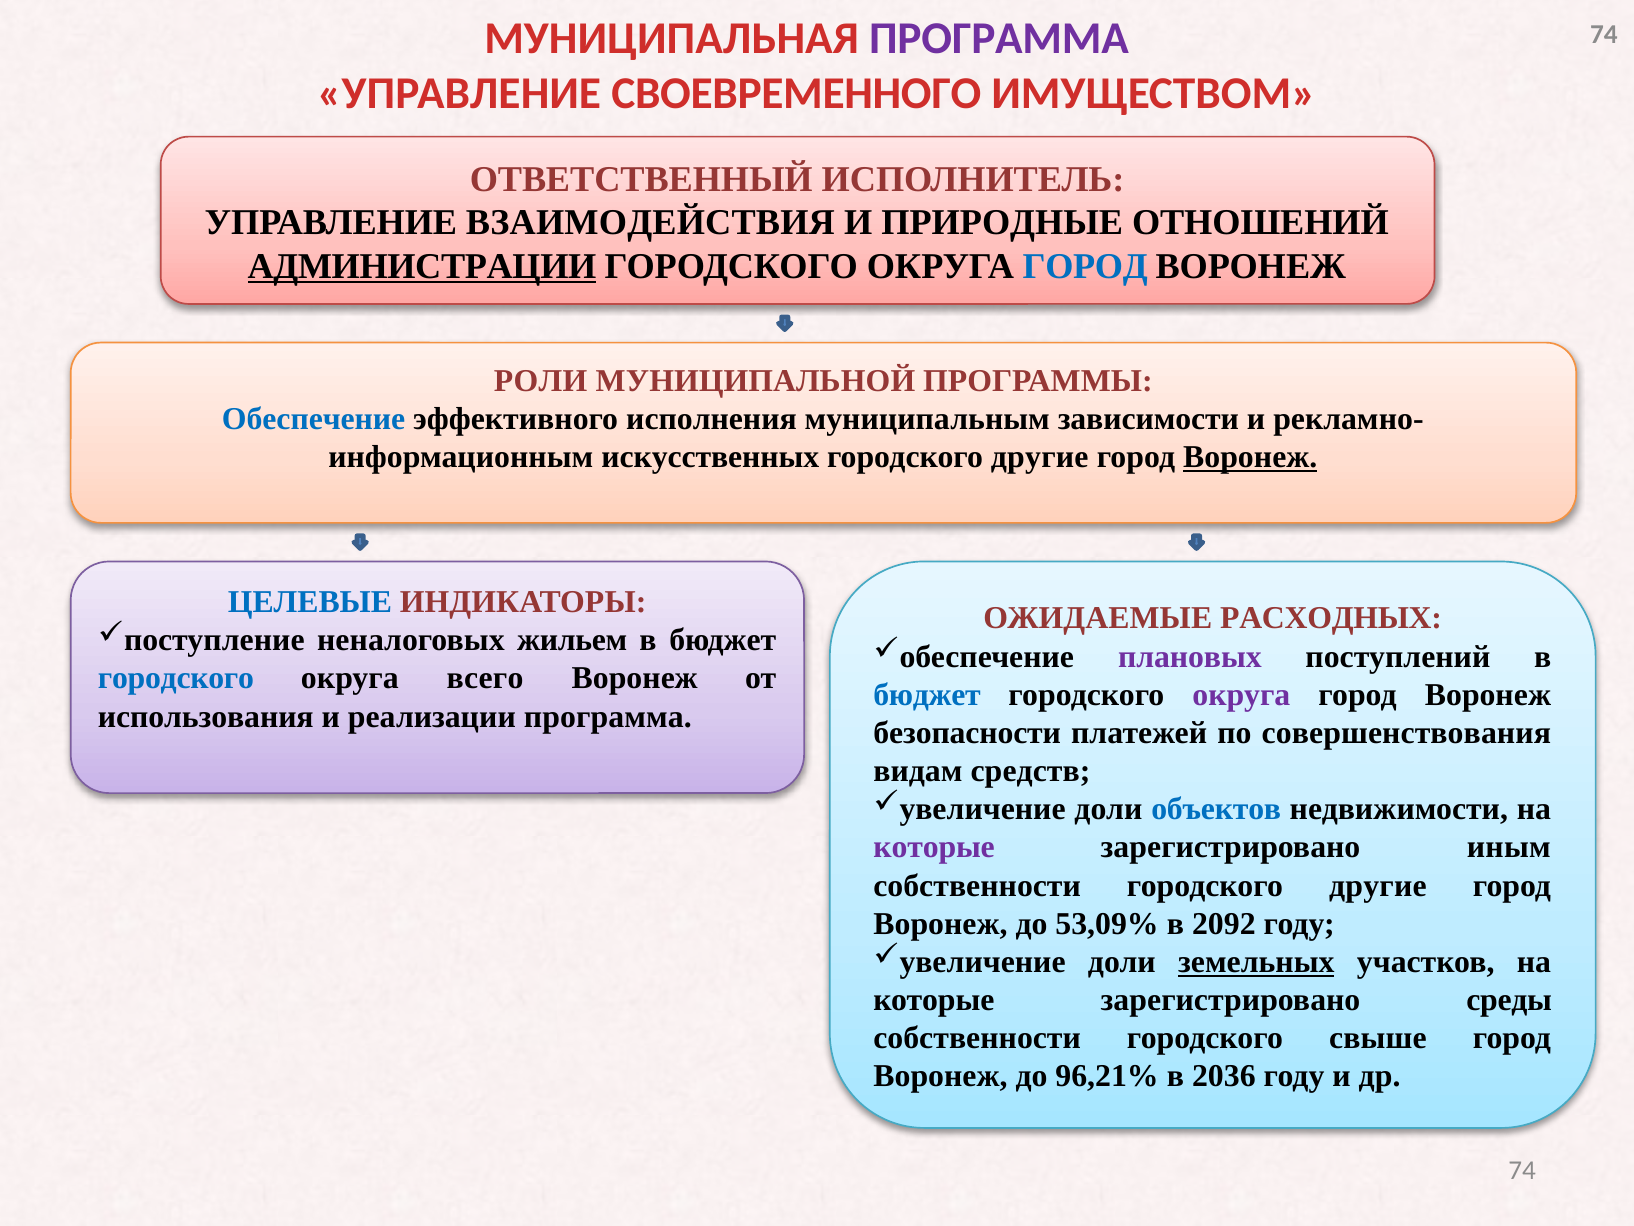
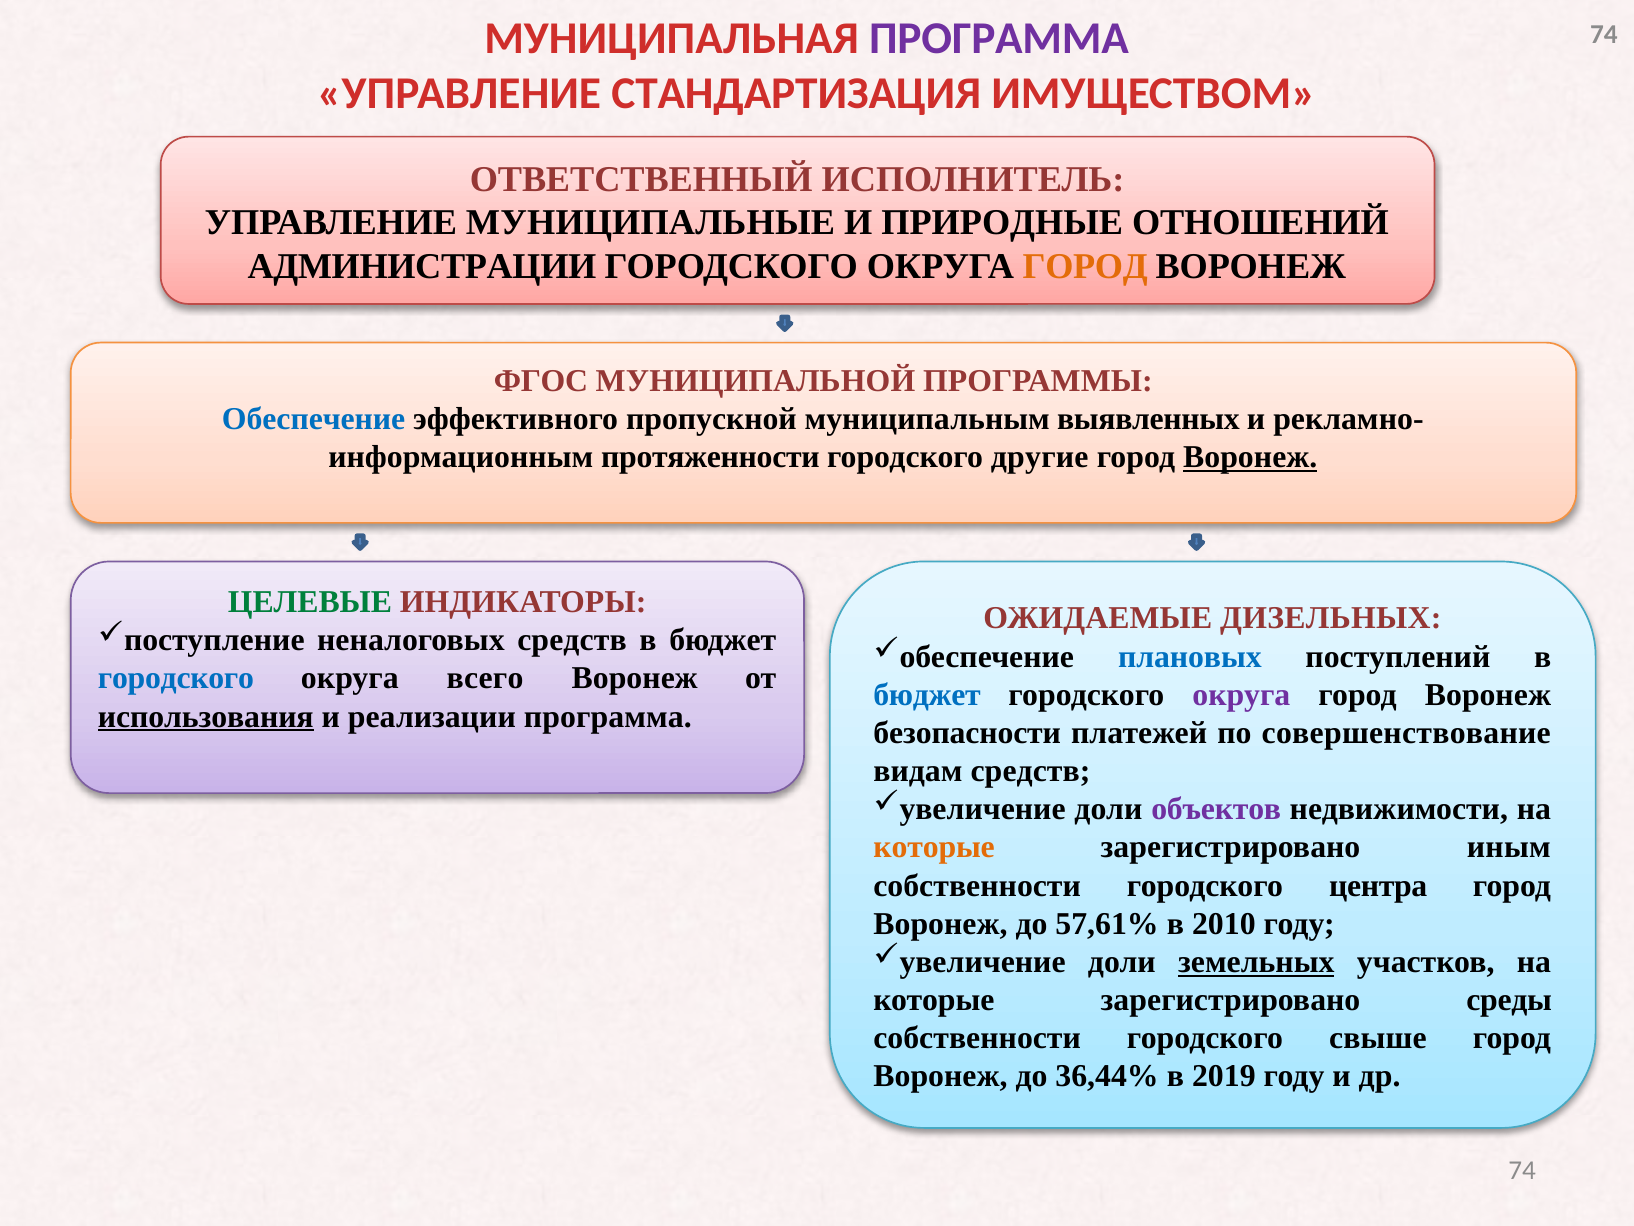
СВОЕВРЕМЕННОГО: СВОЕВРЕМЕННОГО -> СТАНДАРТИЗАЦИЯ (796, 93)
ВЗАИМОДЕЙСТВИЯ: ВЗАИМОДЕЙСТВИЯ -> МУНИЦИПАЛЬНЫЕ (650, 223)
АДМИНИСТРАЦИИ underline: present -> none (422, 266)
ГОРОД colour: blue -> orange (1085, 266)
РОЛИ: РОЛИ -> ФГОС (541, 381)
исполнения: исполнения -> пропускной (711, 419)
зависимости: зависимости -> выявленных (1148, 419)
искусственных: искусственных -> протяженности (710, 457)
ЦЕЛЕВЫЕ colour: blue -> green (310, 602)
РАСХОДНЫХ: РАСХОДНЫХ -> ДИЗЕЛЬНЫХ (1331, 618)
неналоговых жильем: жильем -> средств (572, 640)
плановых colour: purple -> blue (1190, 656)
использования underline: none -> present (206, 716)
совершенствования: совершенствования -> совершенствование (1406, 733)
объектов colour: blue -> purple (1216, 809)
которые colour: purple -> orange (934, 847)
собственности городского другие: другие -> центра (1378, 885)
53,09%: 53,09% -> 57,61% (1107, 923)
2092: 2092 -> 2010 (1224, 923)
96,21%: 96,21% -> 36,44% (1107, 1076)
2036: 2036 -> 2019 (1224, 1076)
